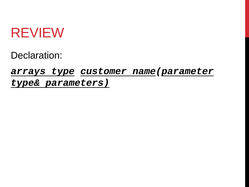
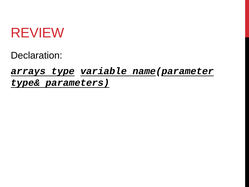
customer: customer -> variable (104, 71)
